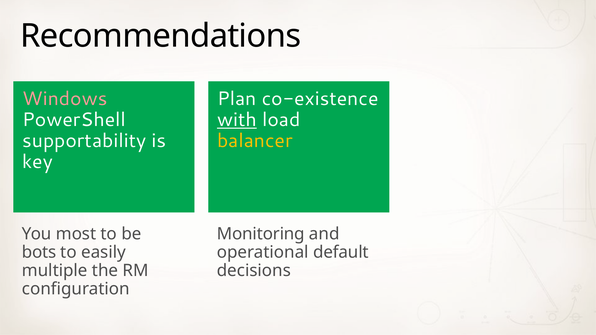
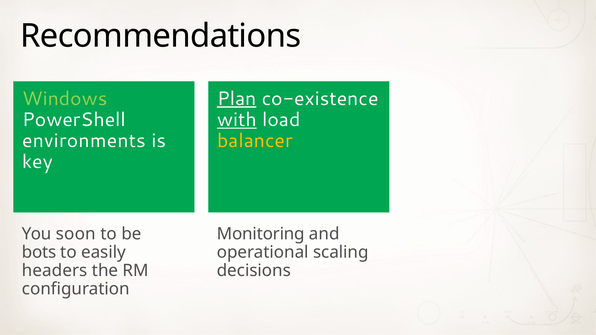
Windows colour: pink -> light green (65, 99)
Plan underline: none -> present (237, 99)
supportability: supportability -> environments (84, 141)
most: most -> soon (76, 234)
default: default -> scaling (341, 252)
multiple: multiple -> headers (55, 271)
